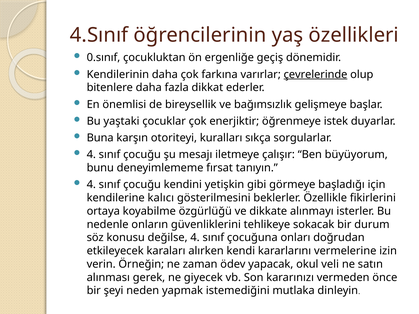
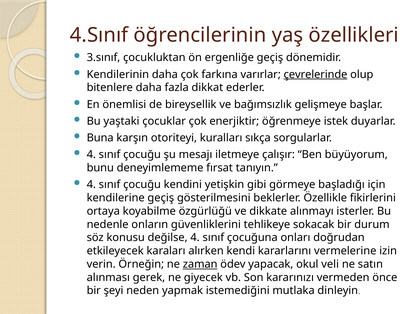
0.sınıf: 0.sınıf -> 3.sınıf (103, 58)
kendilerine kalıcı: kalıcı -> geçiş (161, 198)
zaman underline: none -> present (200, 264)
